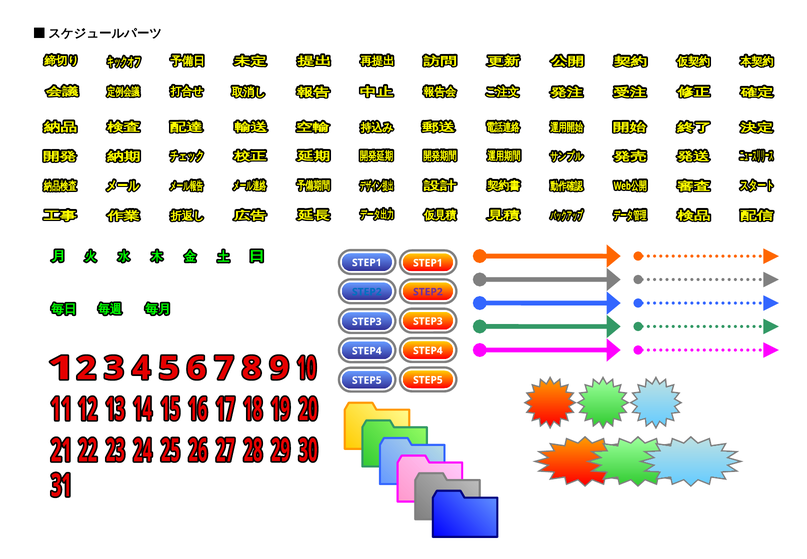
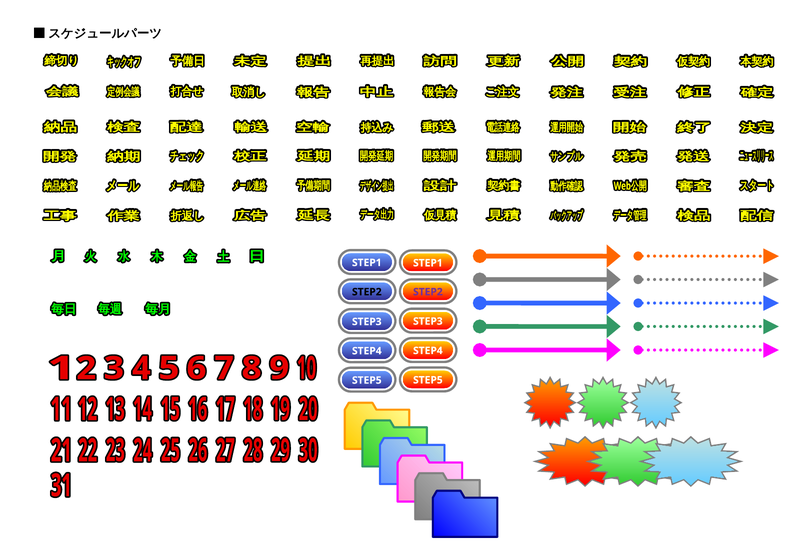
STEP2 colour: blue -> black (367, 292)
